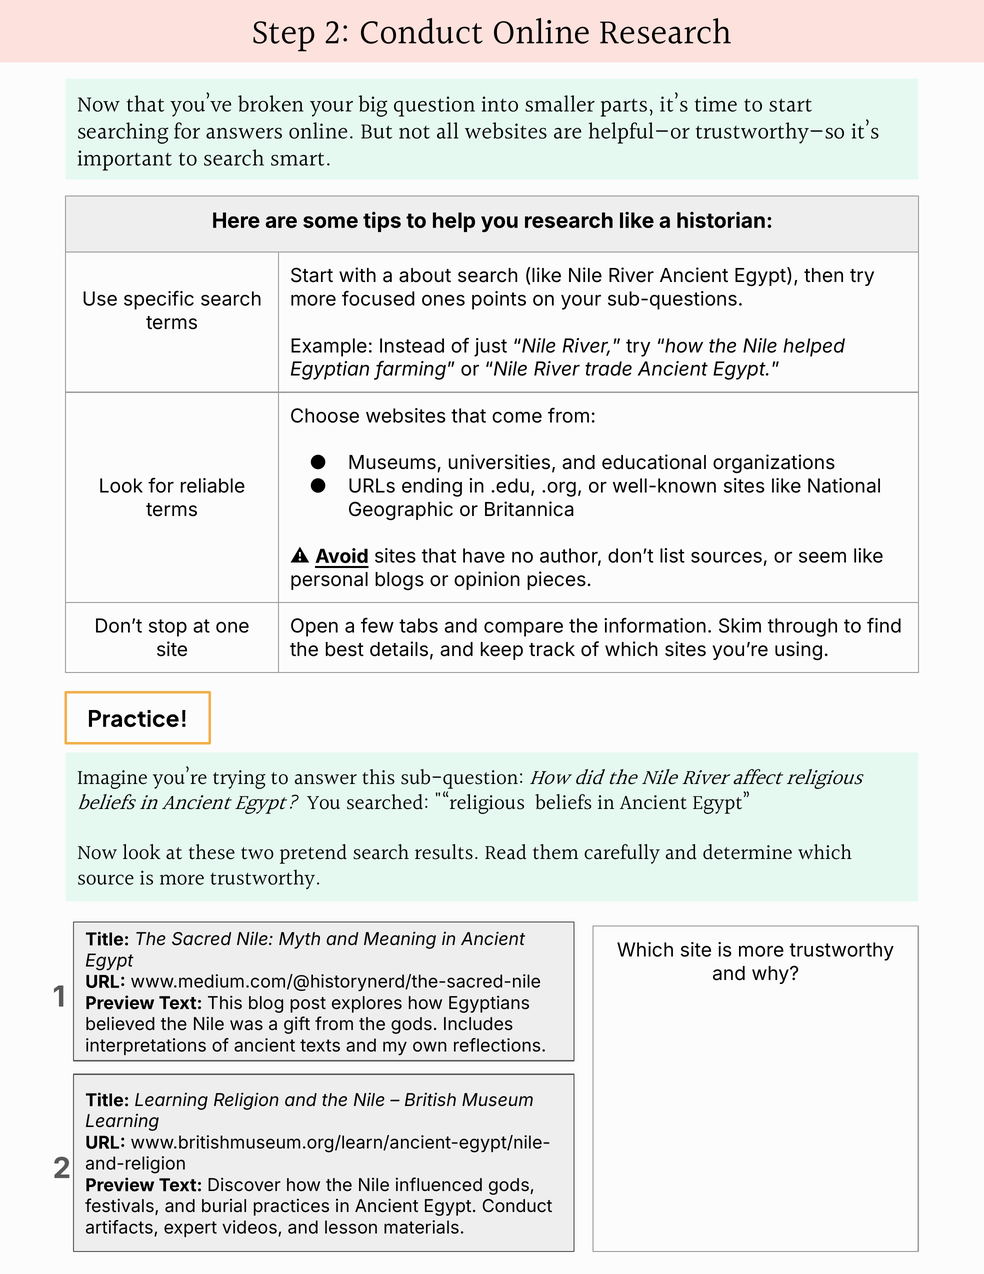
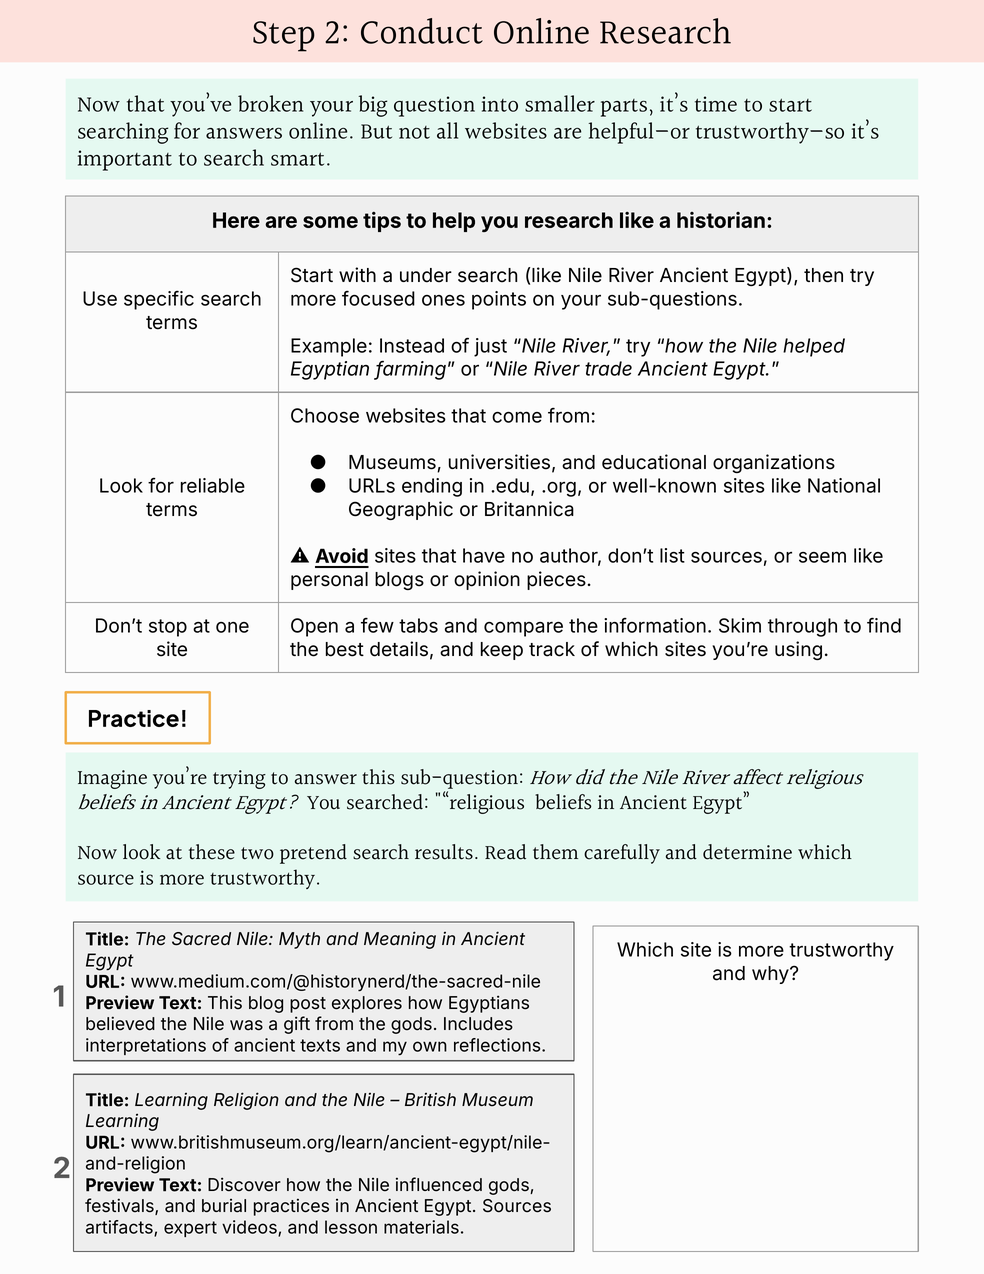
about: about -> under (425, 276)
Egypt Conduct: Conduct -> Sources (517, 1206)
